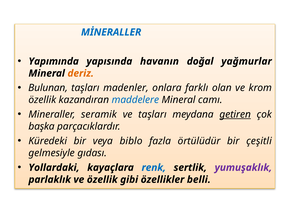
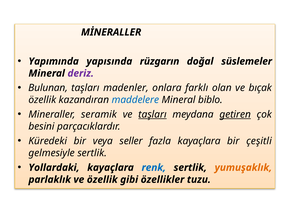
MİNERALLER colour: blue -> black (111, 32)
havanın: havanın -> rüzgarın (160, 62)
yağmurlar: yağmurlar -> süslemeler (247, 62)
deriz colour: orange -> purple (81, 74)
krom: krom -> bıçak (260, 88)
camı: camı -> biblo (210, 100)
taşları underline: none -> present (152, 115)
başka: başka -> besini (42, 127)
biblo: biblo -> seller (131, 141)
fazla örtülüdür: örtülüdür -> kayaçlara (199, 141)
gelmesiyle gıdası: gıdası -> sertlik (92, 154)
yumuşaklık colour: purple -> orange (243, 168)
belli: belli -> tuzu (199, 180)
